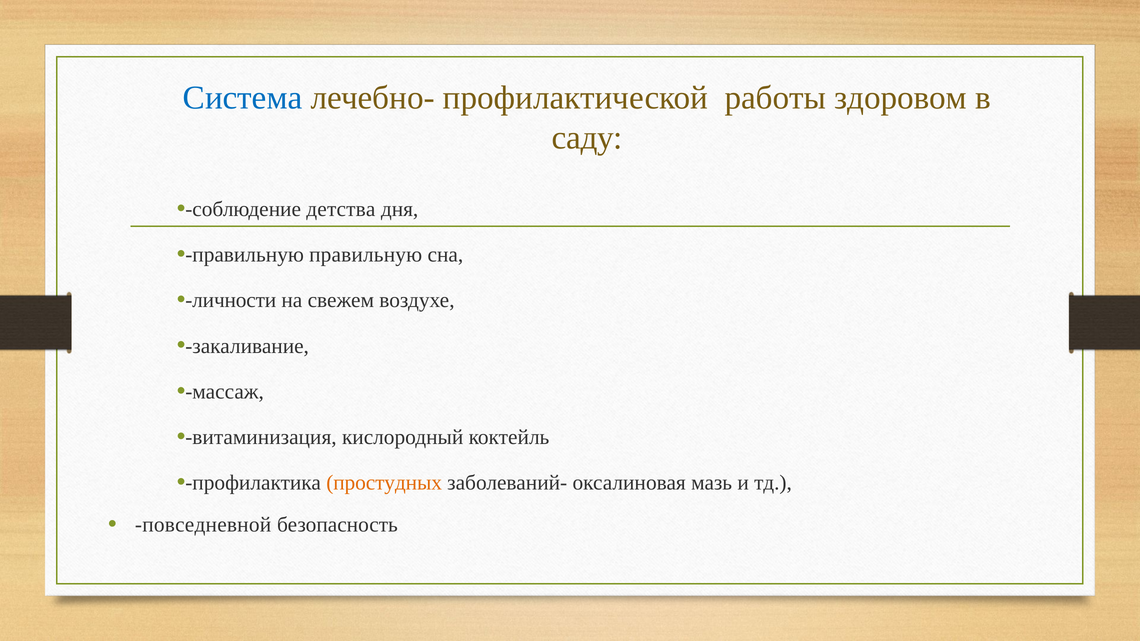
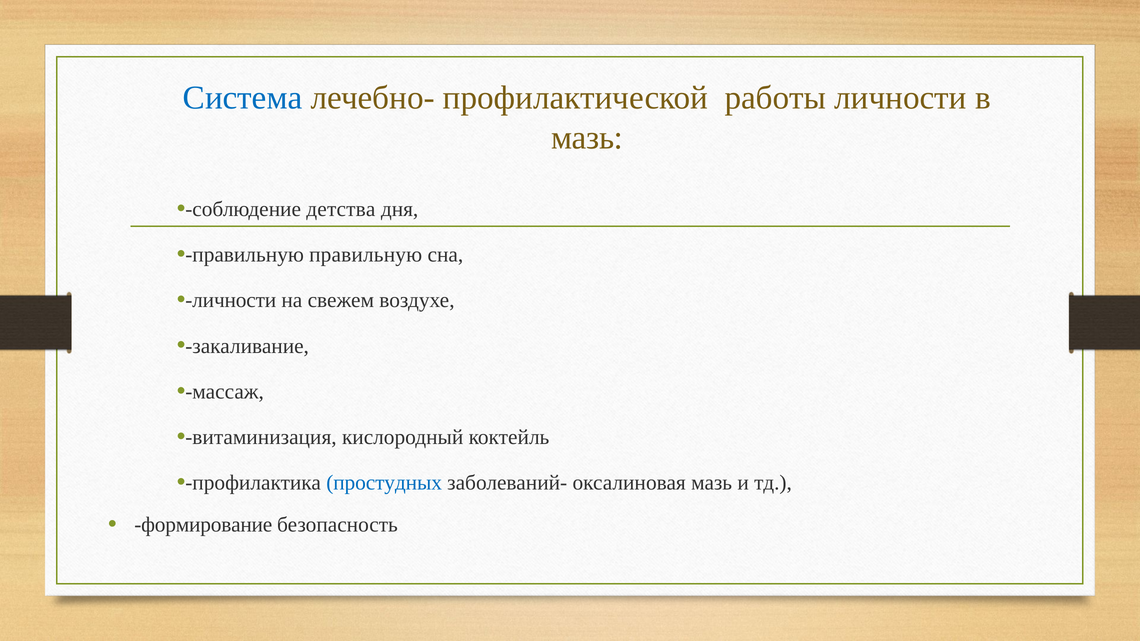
работы здоровом: здоровом -> личности (900, 98)
саду: саду -> мазь (587, 138)
простудных colour: orange -> blue (384, 483)
повседневной: повседневной -> формирование (203, 525)
